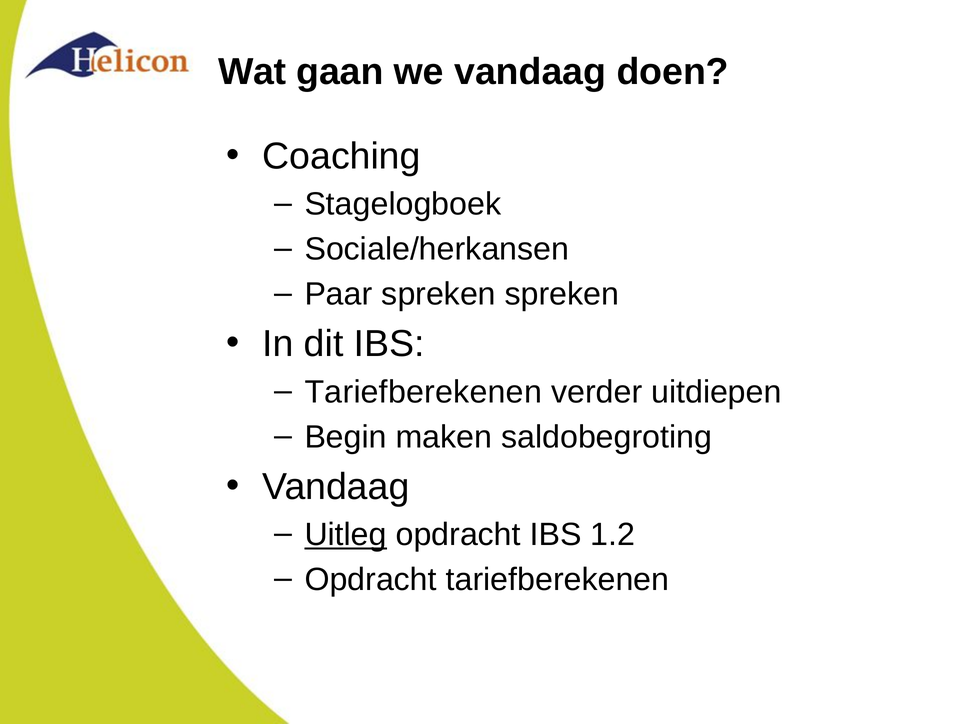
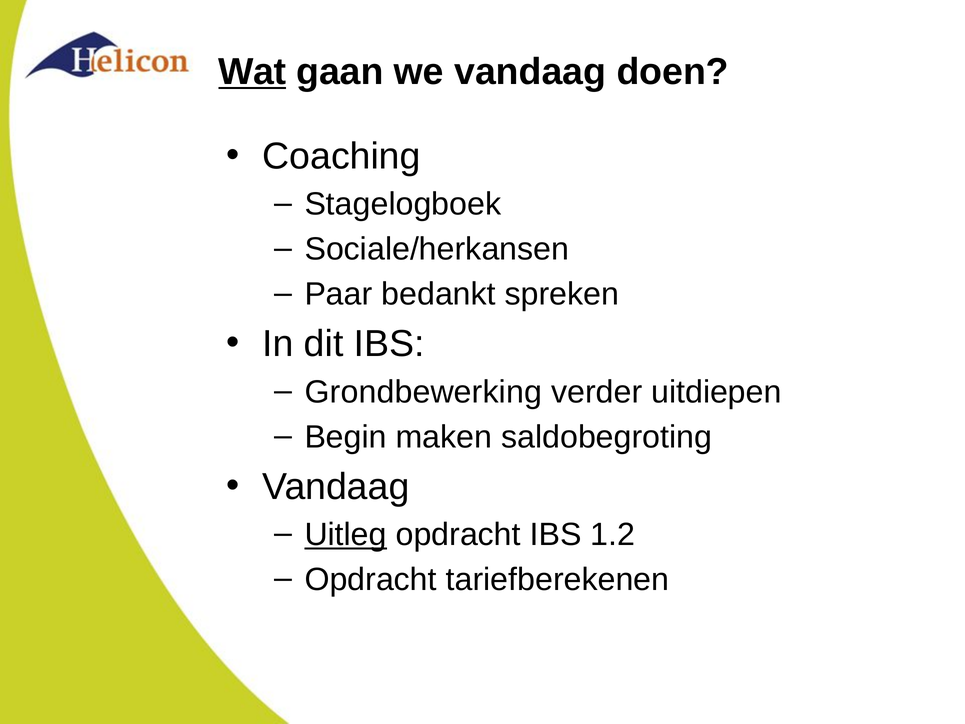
Wat underline: none -> present (252, 72)
Paar spreken: spreken -> bedankt (439, 294)
Tariefberekenen: Tariefberekenen -> Grondbewerking (423, 392)
